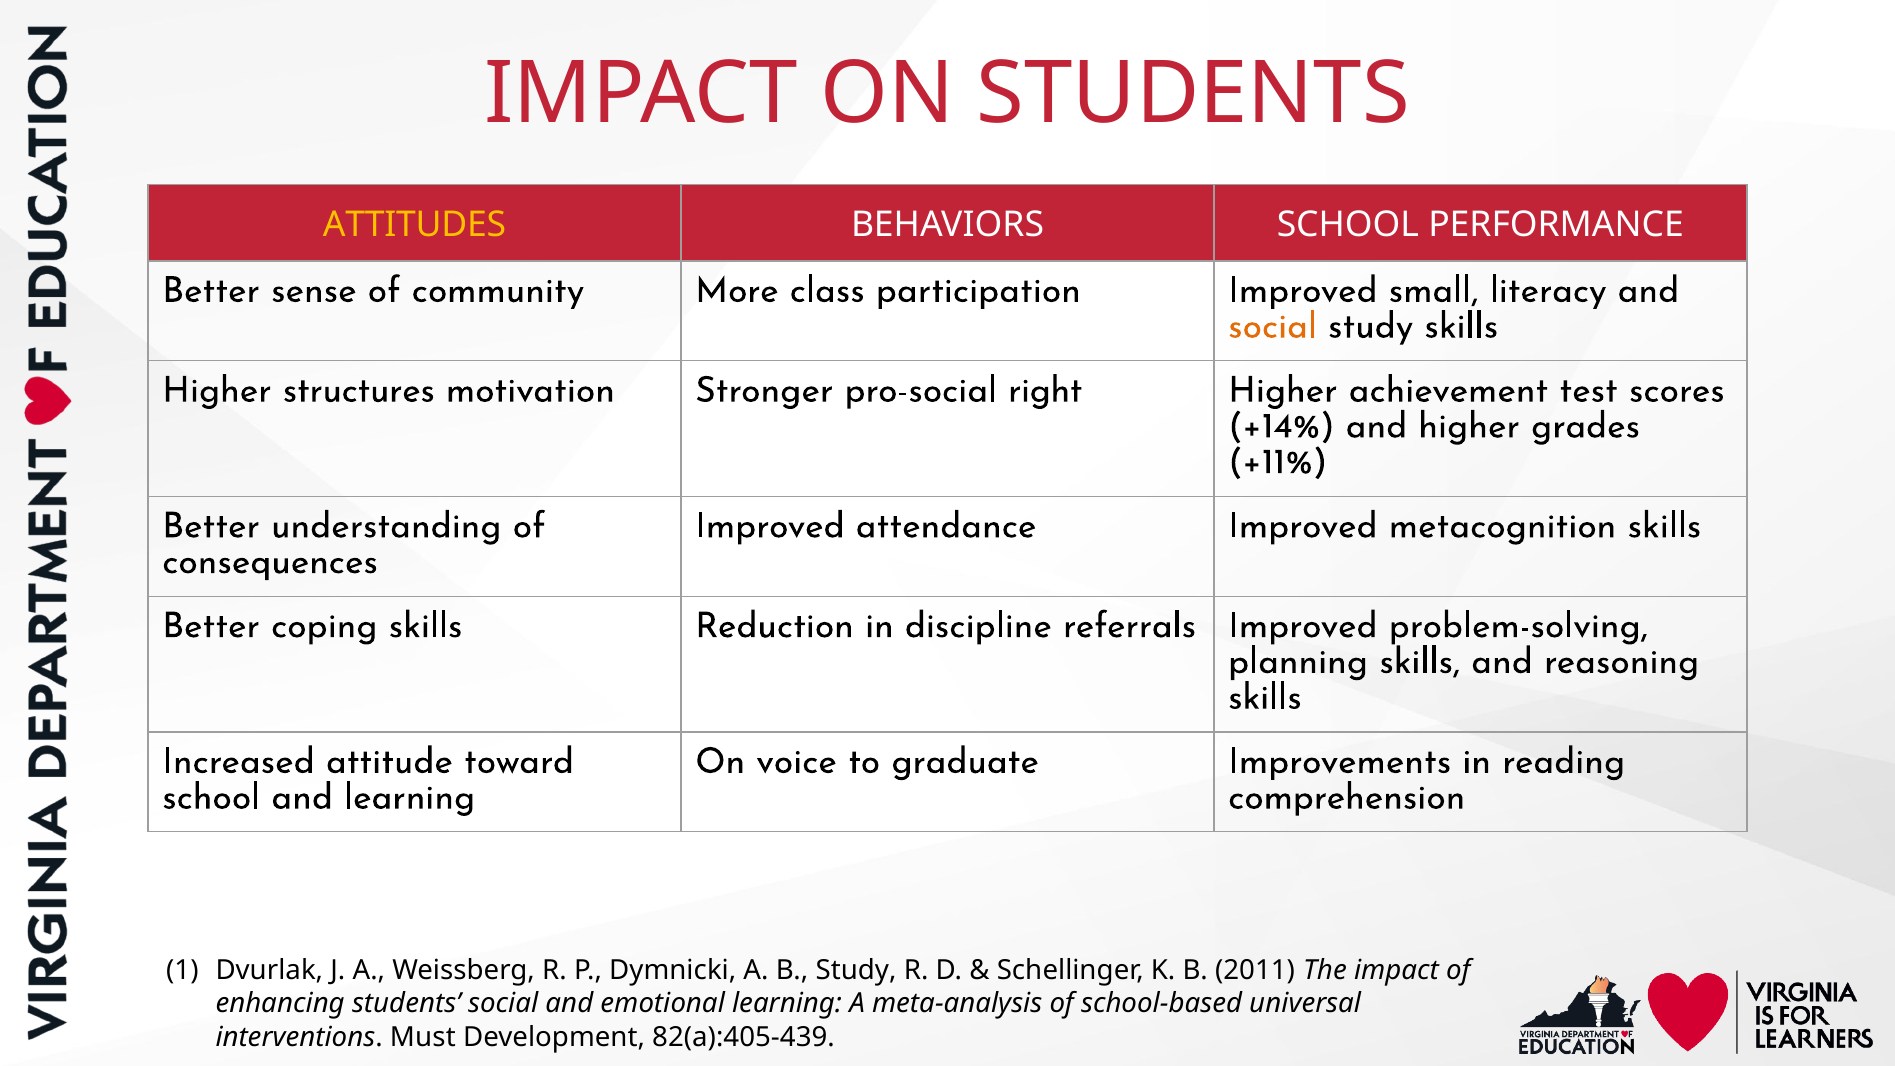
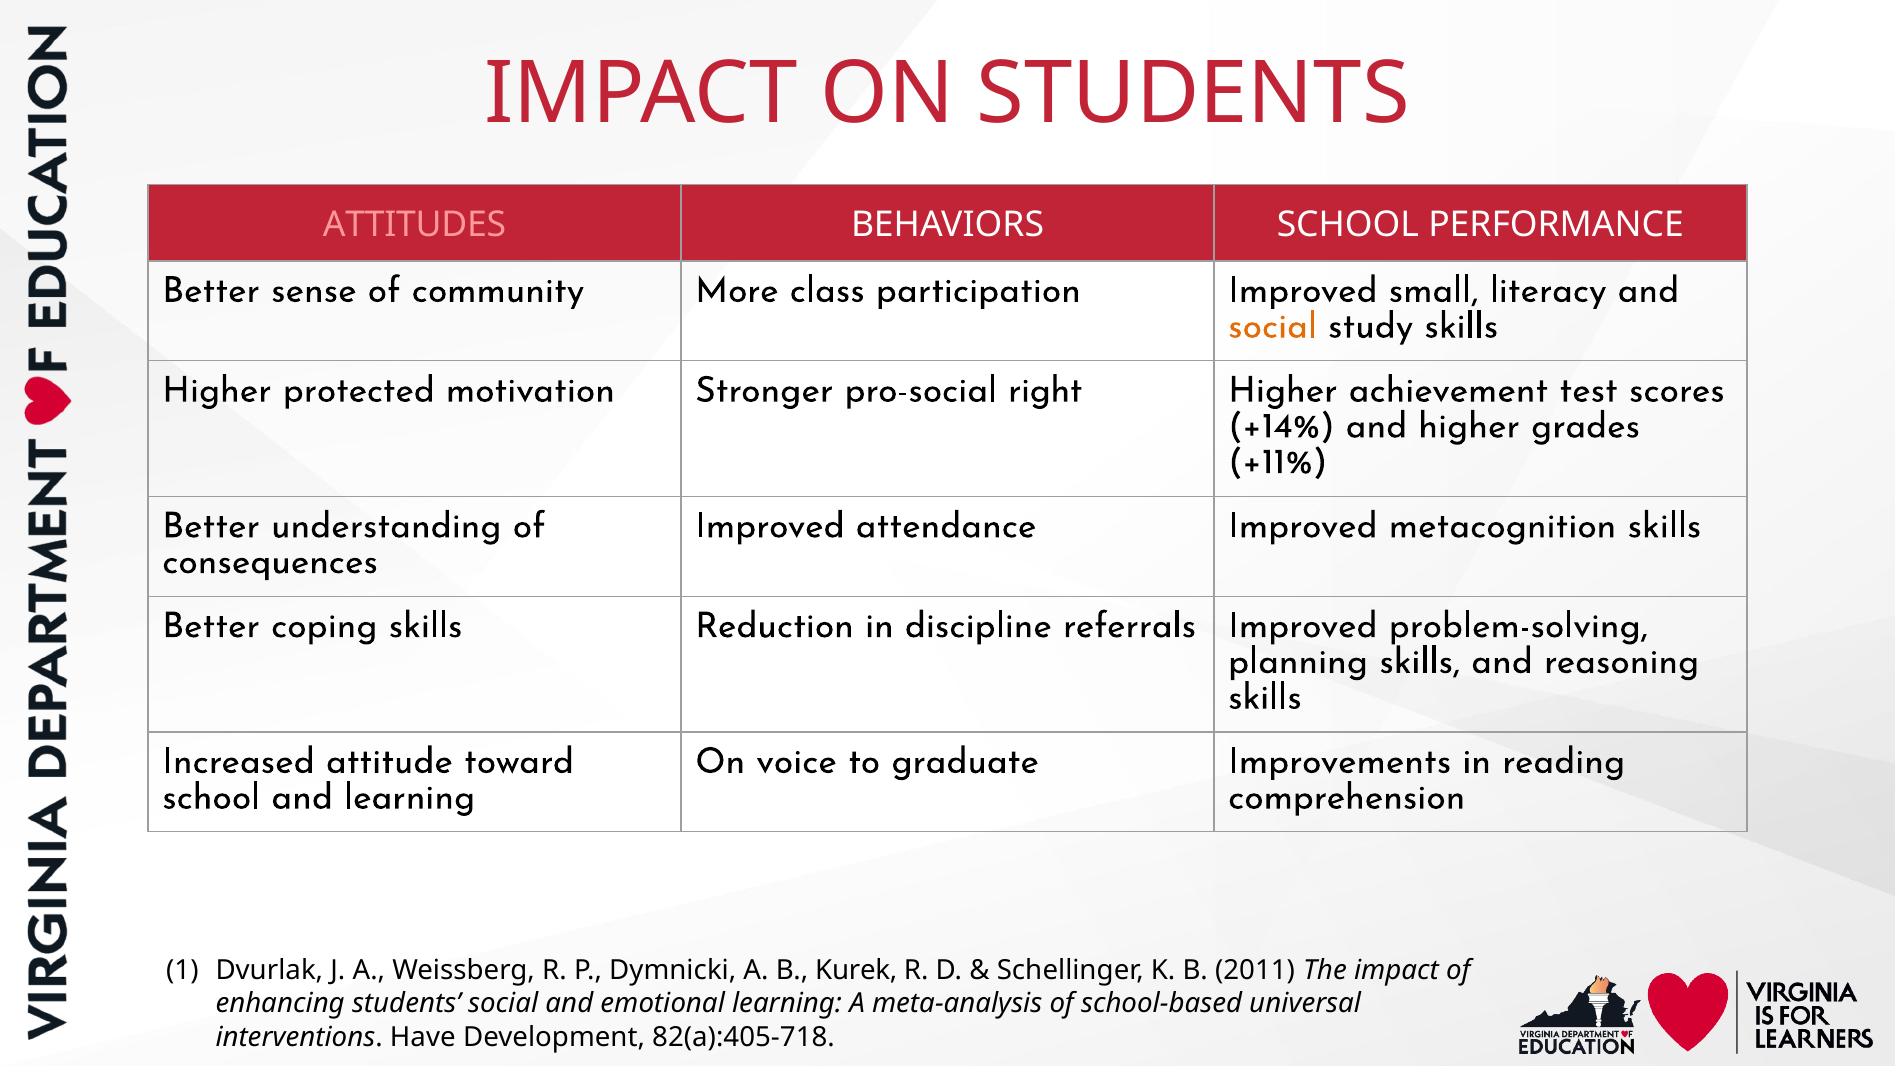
ATTITUDES colour: yellow -> pink (415, 224)
structures: structures -> protected (359, 390)
B Study: Study -> Kurek (856, 970)
Must: Must -> Have (423, 1037)
82(a):405-439: 82(a):405-439 -> 82(a):405-718 (744, 1037)
